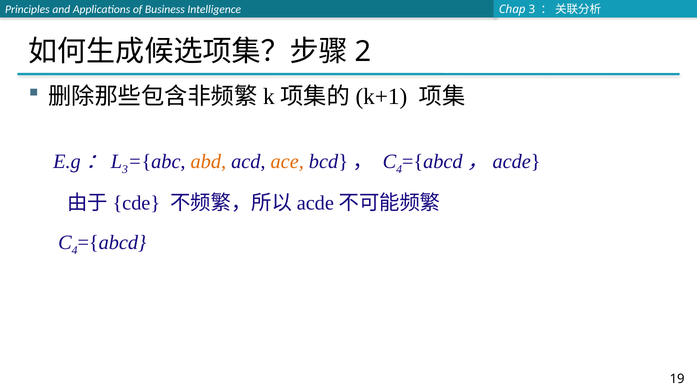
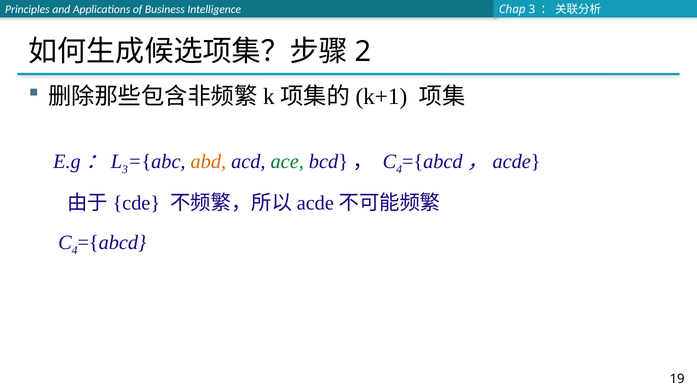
ace colour: orange -> green (287, 162)
